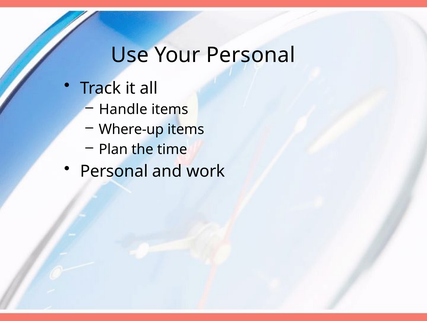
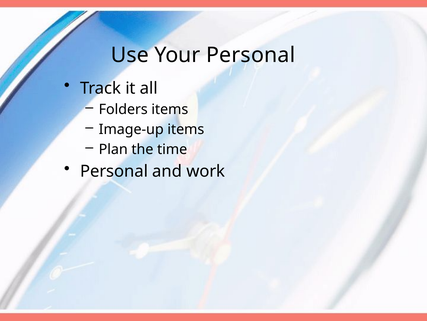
Handle: Handle -> Folders (123, 109)
Where-up: Where-up -> Image-up (131, 129)
